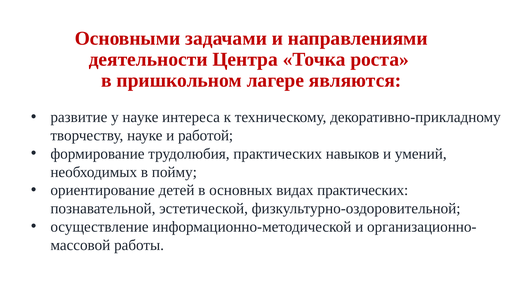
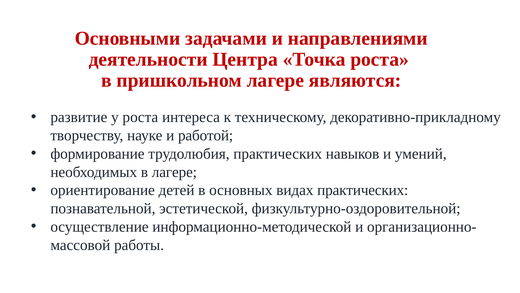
у науке: науке -> роста (140, 117)
в пойму: пойму -> лагере (174, 172)
